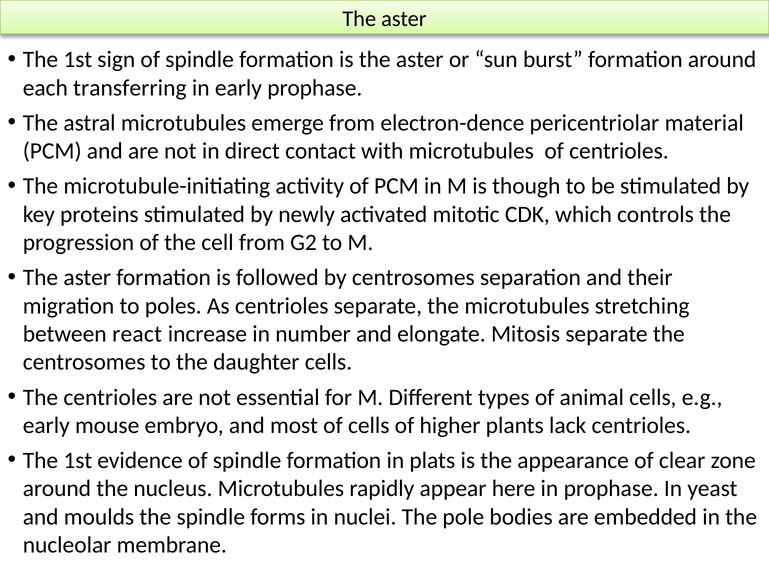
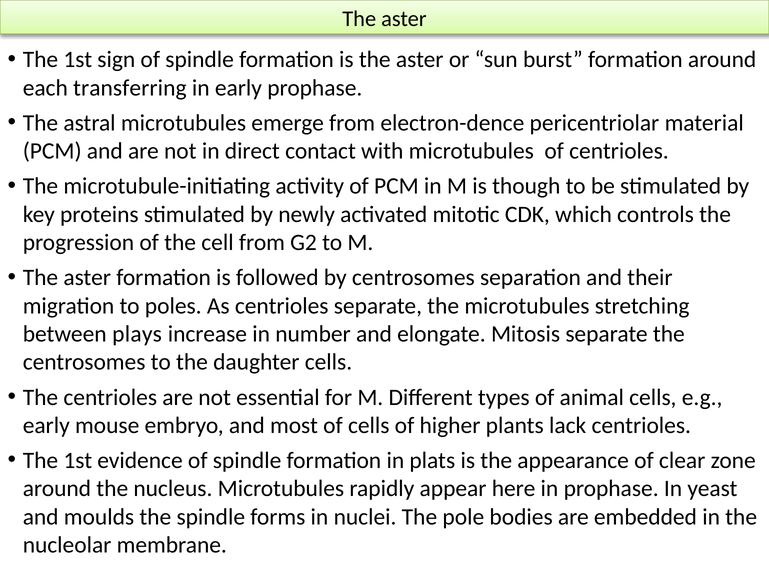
react: react -> plays (137, 334)
